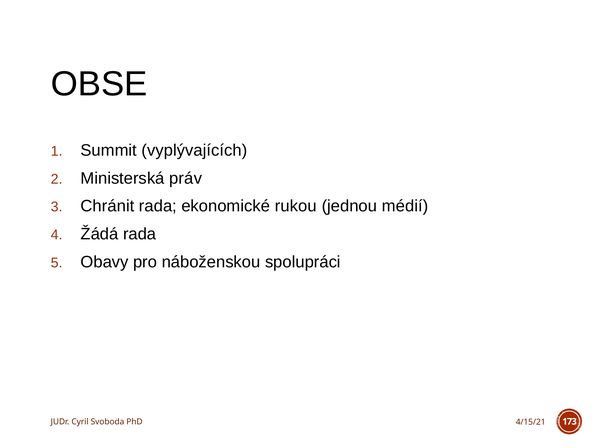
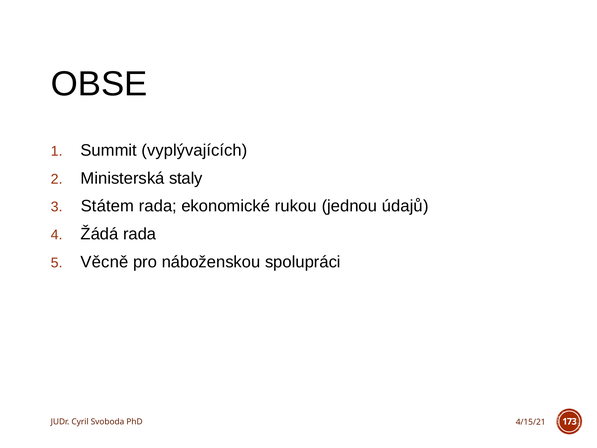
práv: práv -> staly (186, 178)
Chránit: Chránit -> Státem (107, 206)
médií: médií -> údajů (405, 206)
Obavy: Obavy -> Věcně (104, 262)
